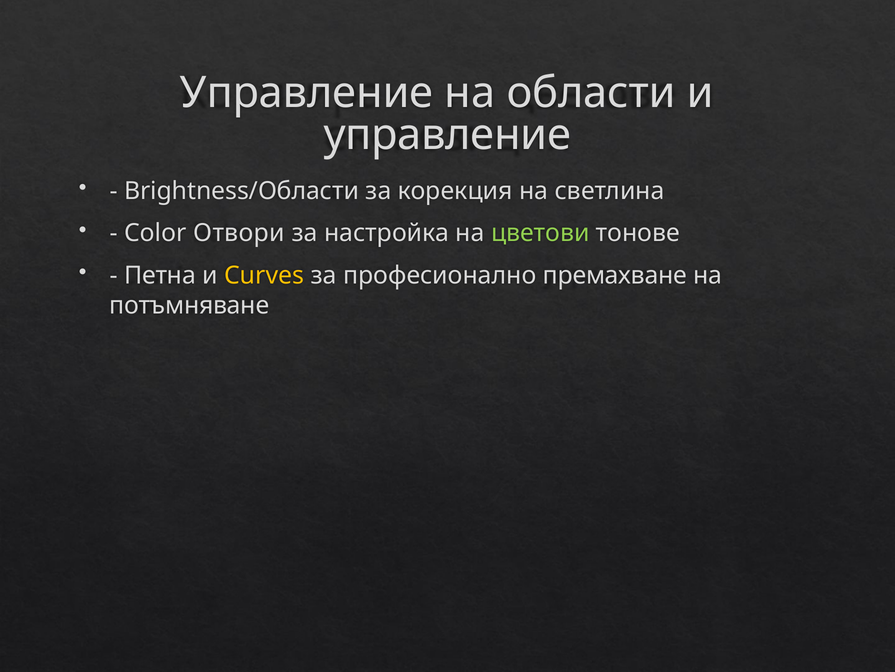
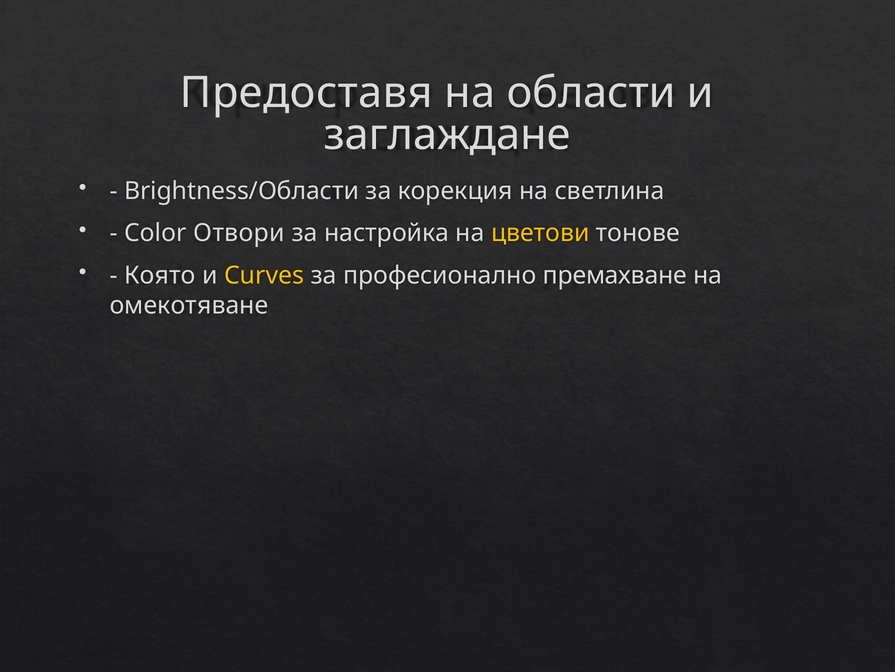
Управление: Управление -> Предоставя (306, 93)
управление: управление -> заглаждане (447, 135)
цветови colour: light green -> yellow (540, 233)
Петна: Петна -> Която (160, 275)
потъмняване: потъмняване -> омекотяване (189, 305)
